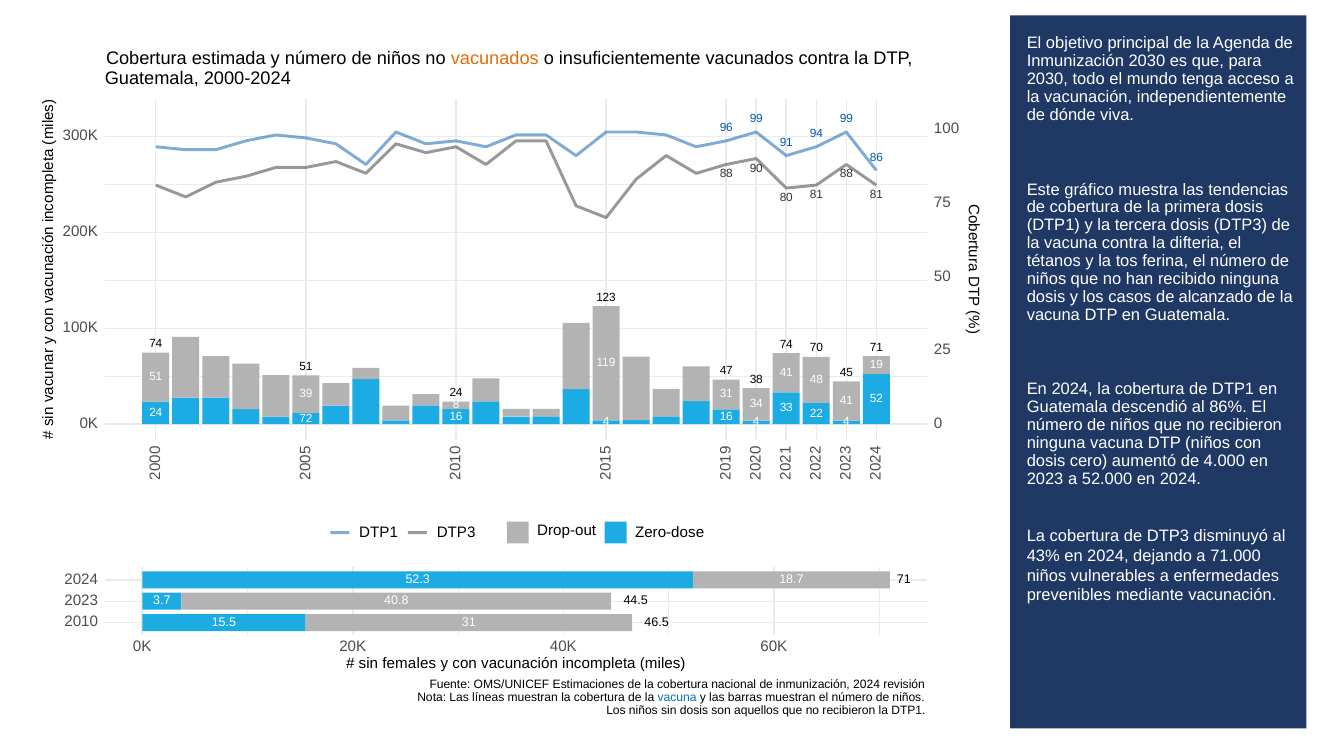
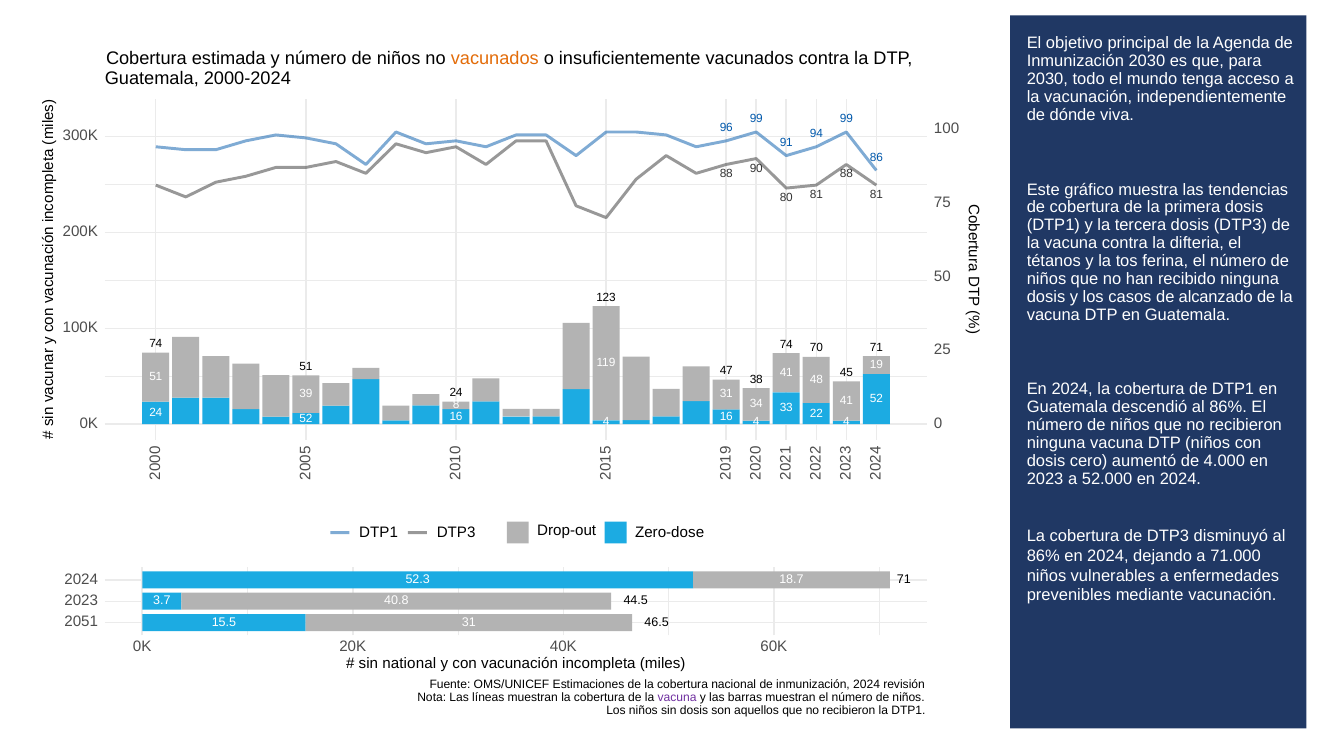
24 72: 72 -> 52 (306, 418)
43%: 43% -> 86% (1043, 556)
2010: 2010 -> 2051 (81, 622)
females: females -> national (409, 663)
vacuna colour: blue -> purple (677, 697)
